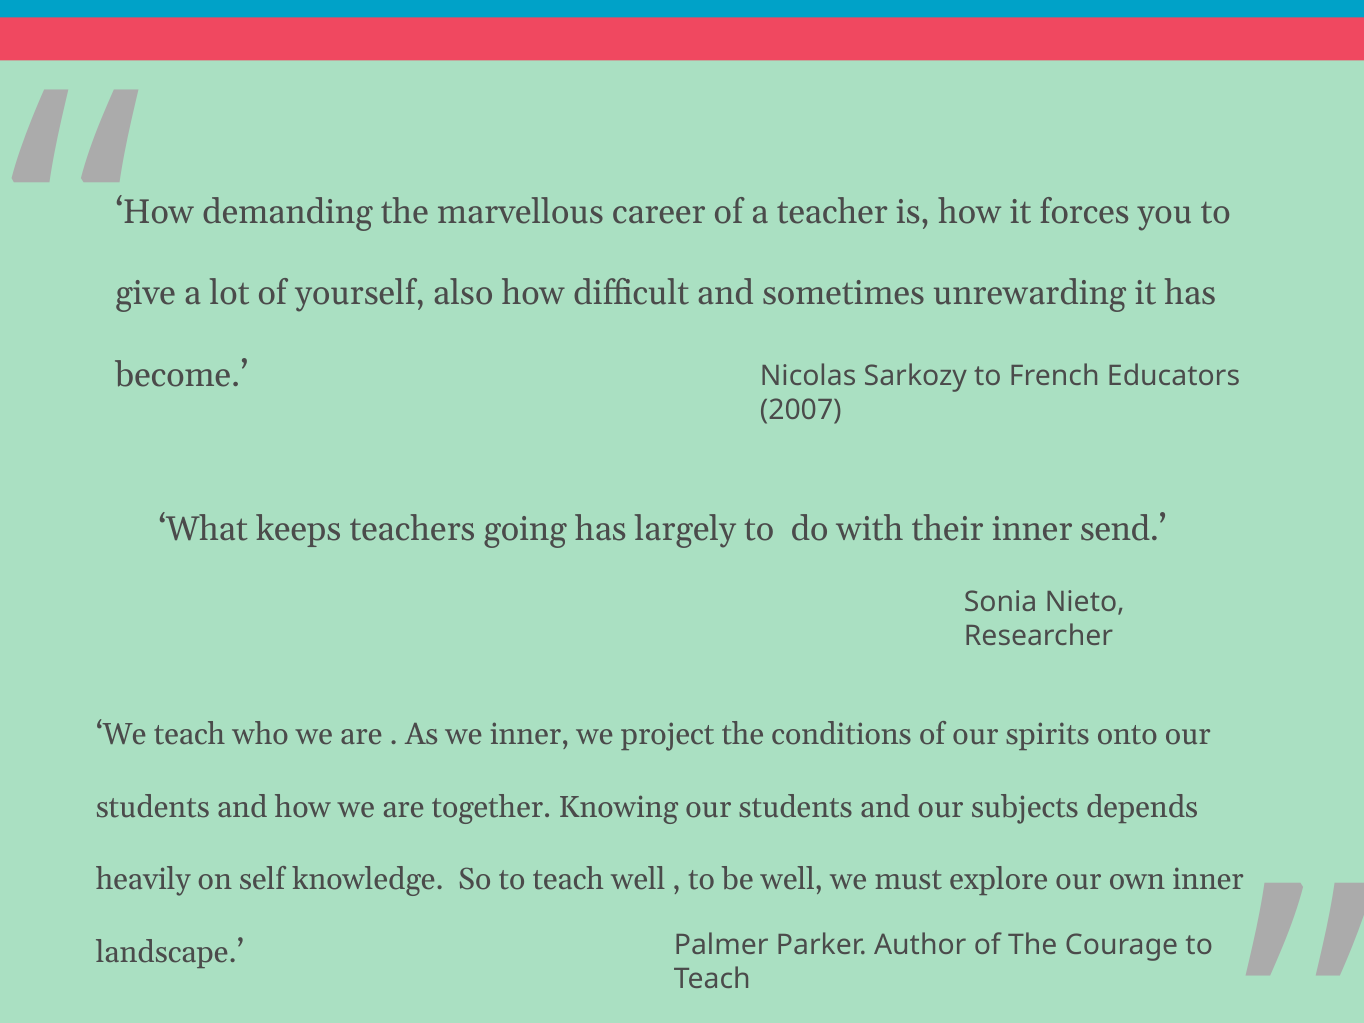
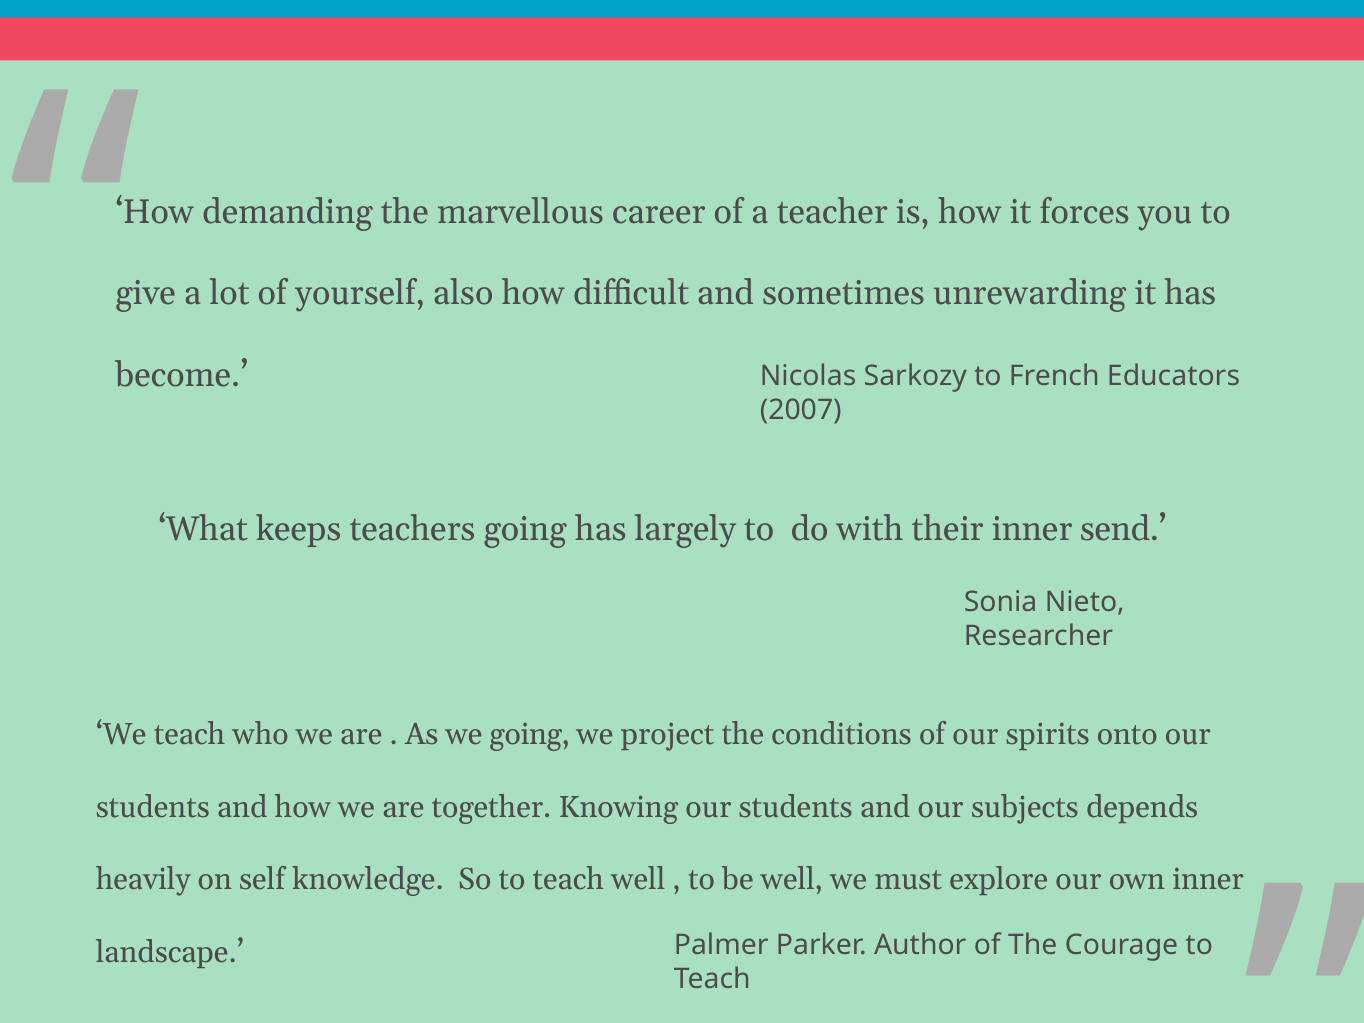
we inner: inner -> going (530, 734)
